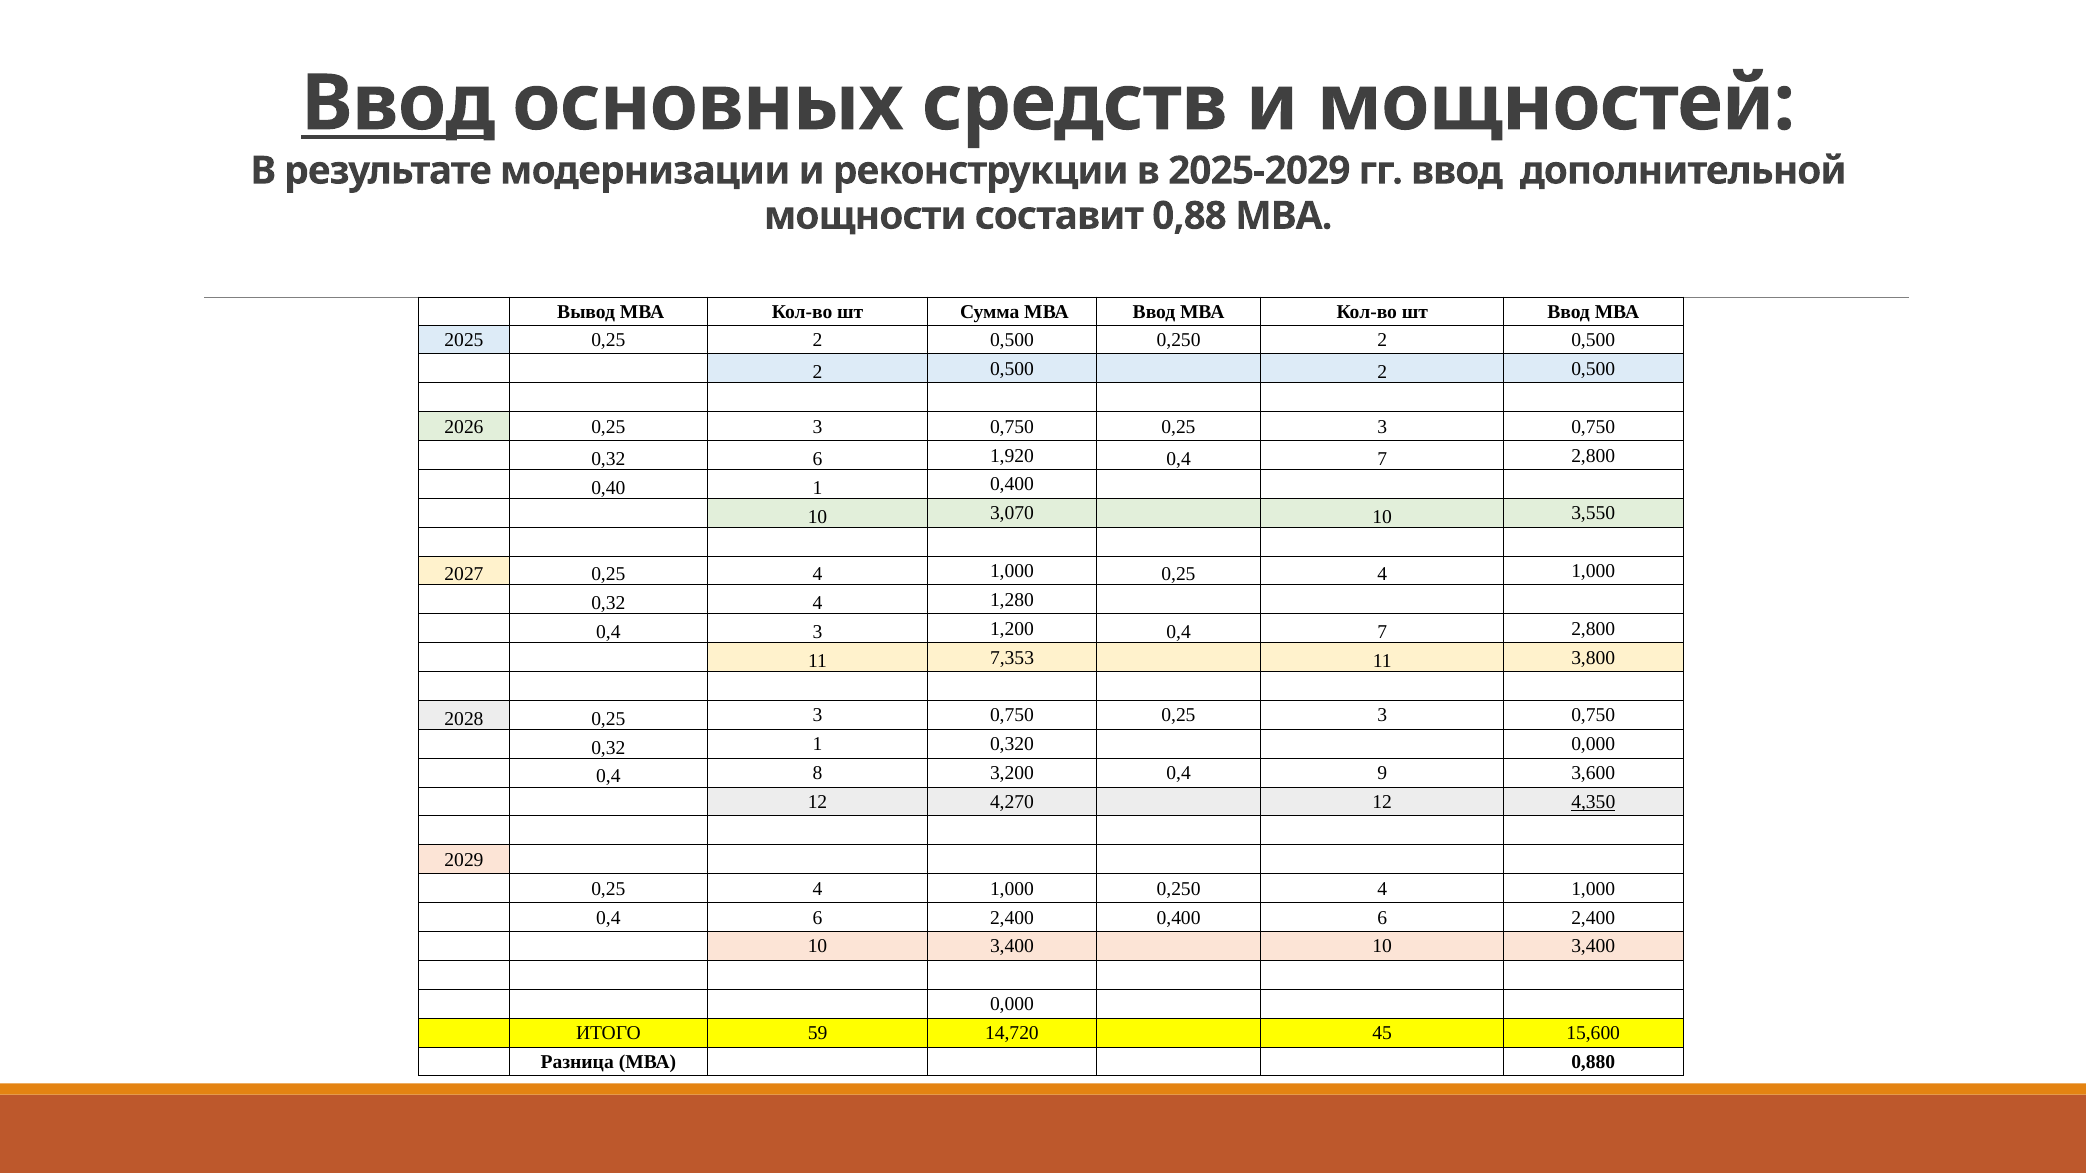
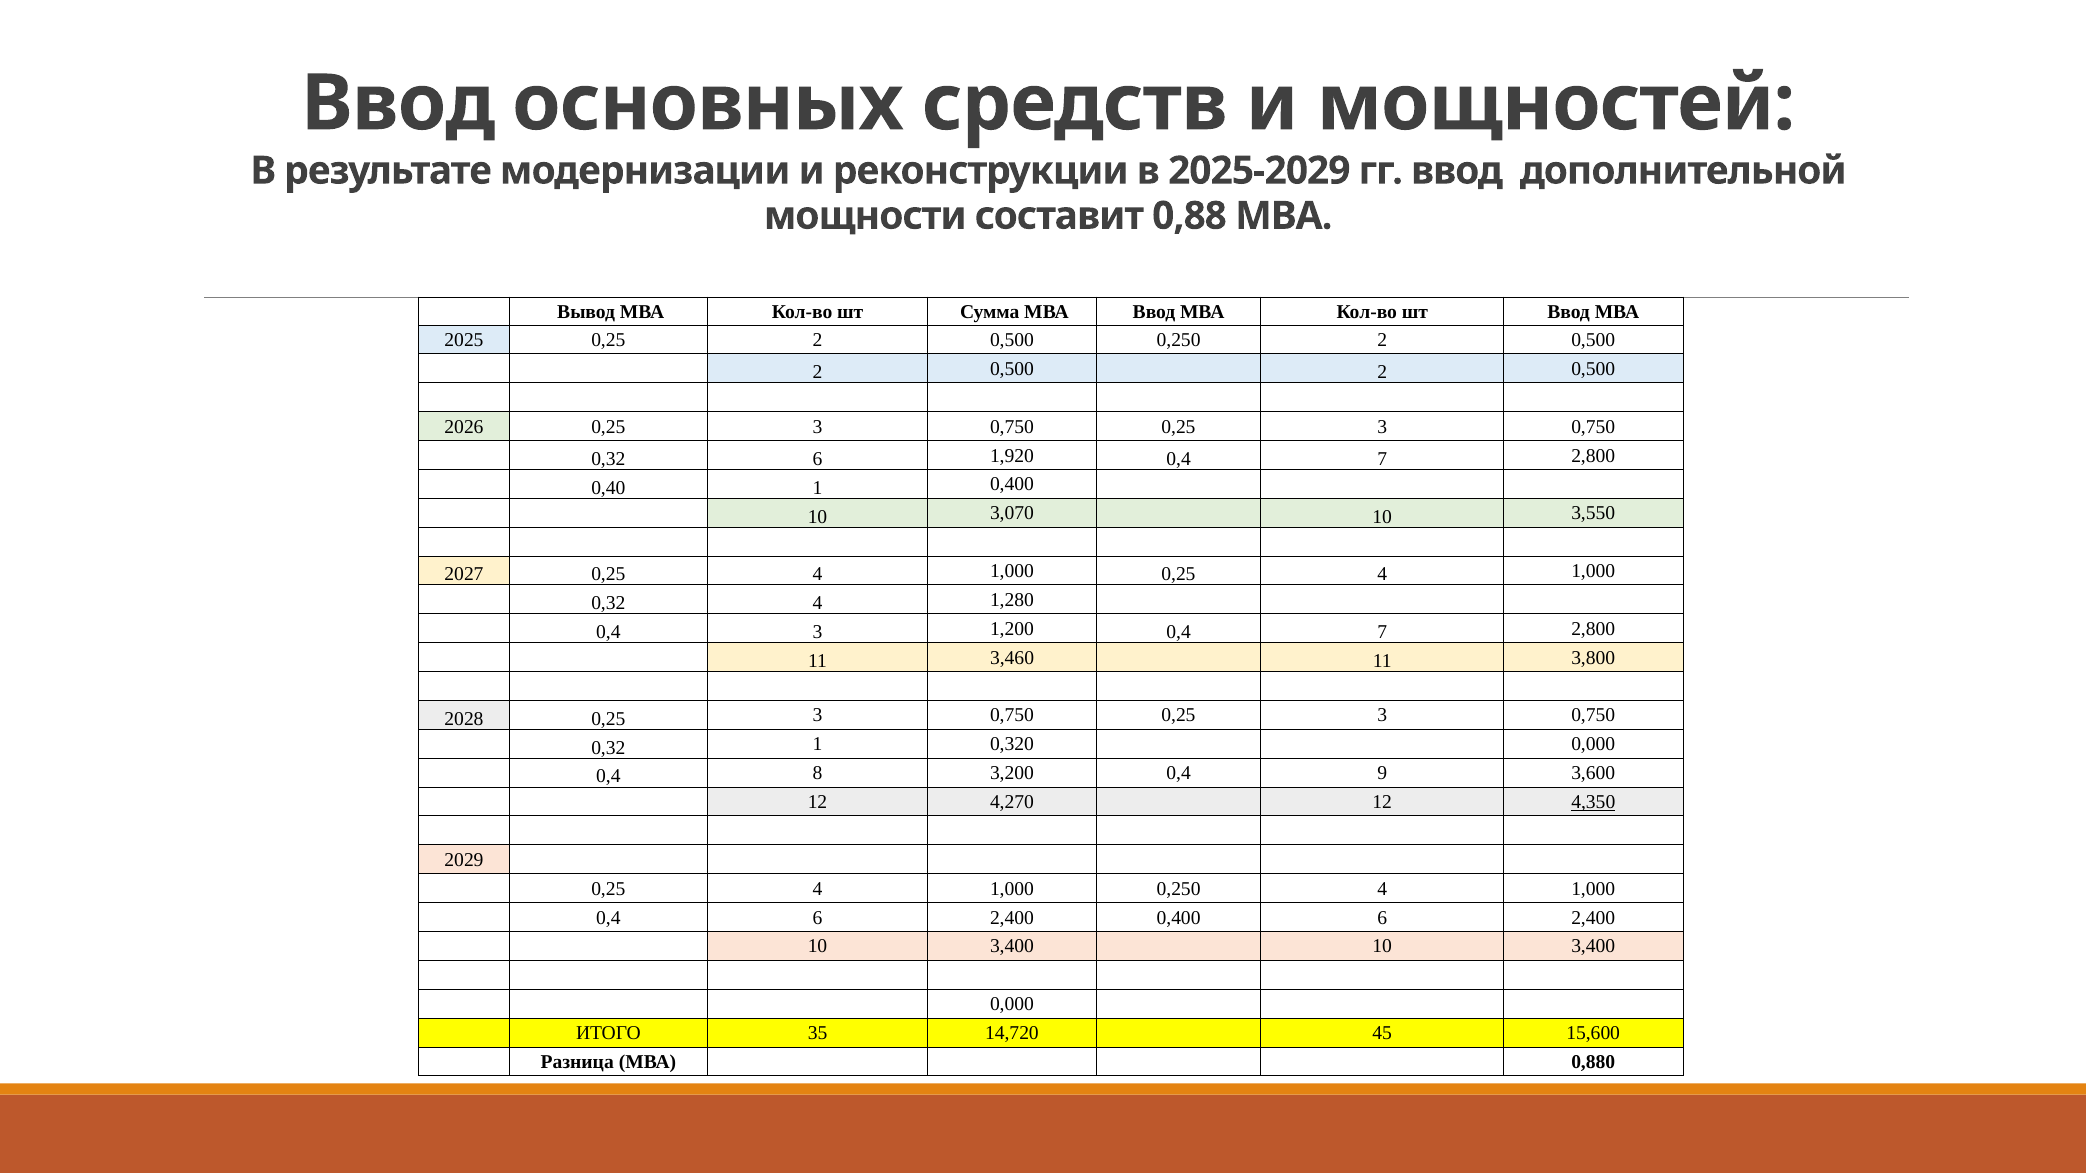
Ввод underline: present -> none (398, 104)
7,353: 7,353 -> 3,460 (1012, 658)
59: 59 -> 35 (818, 1033)
